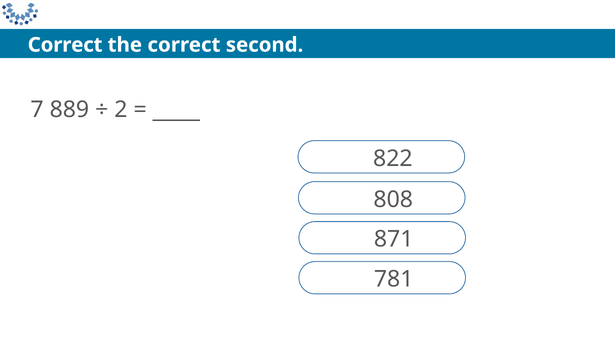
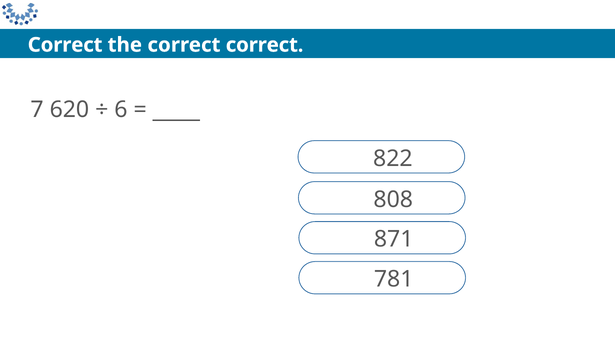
correct second: second -> correct (265, 45)
889: 889 -> 620 (69, 110)
2: 2 -> 6 (121, 110)
